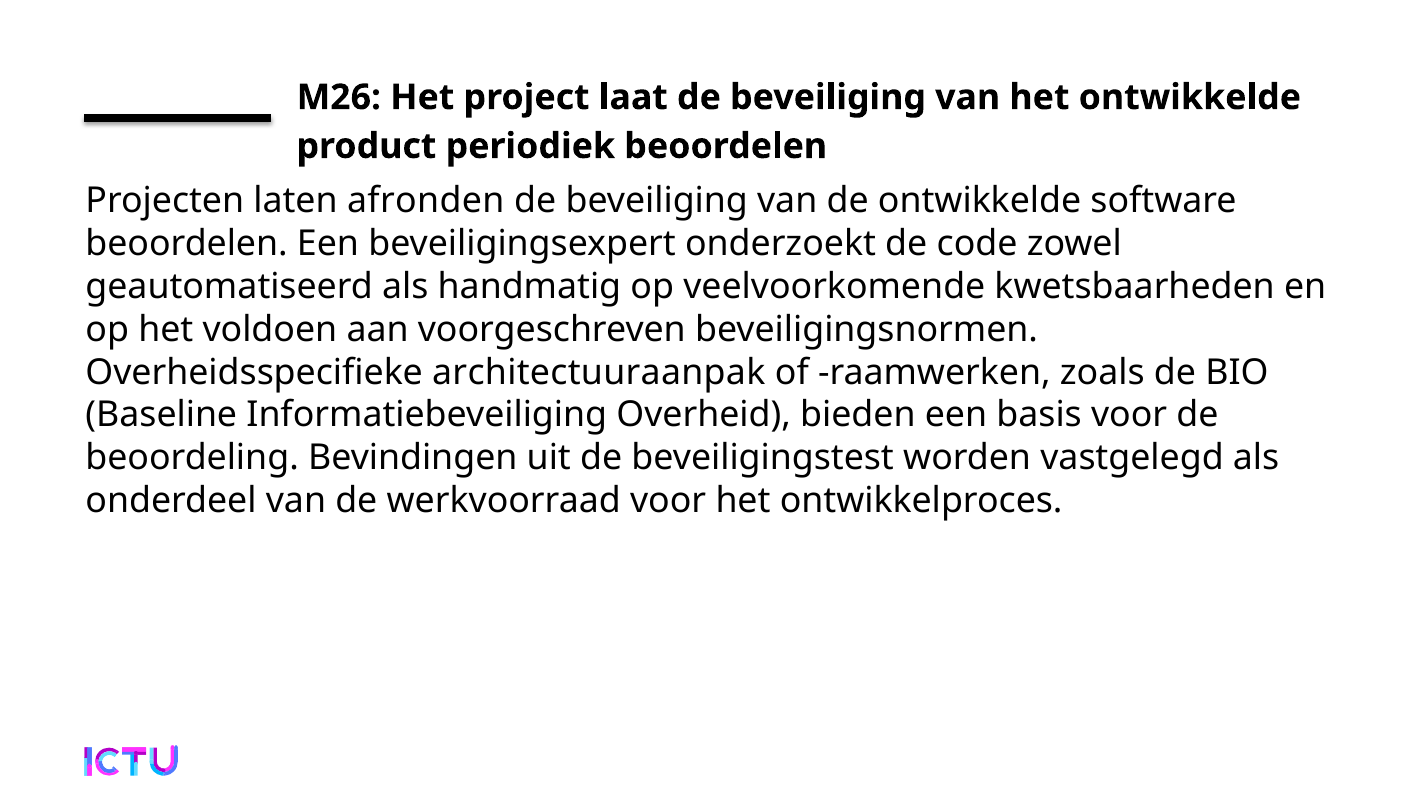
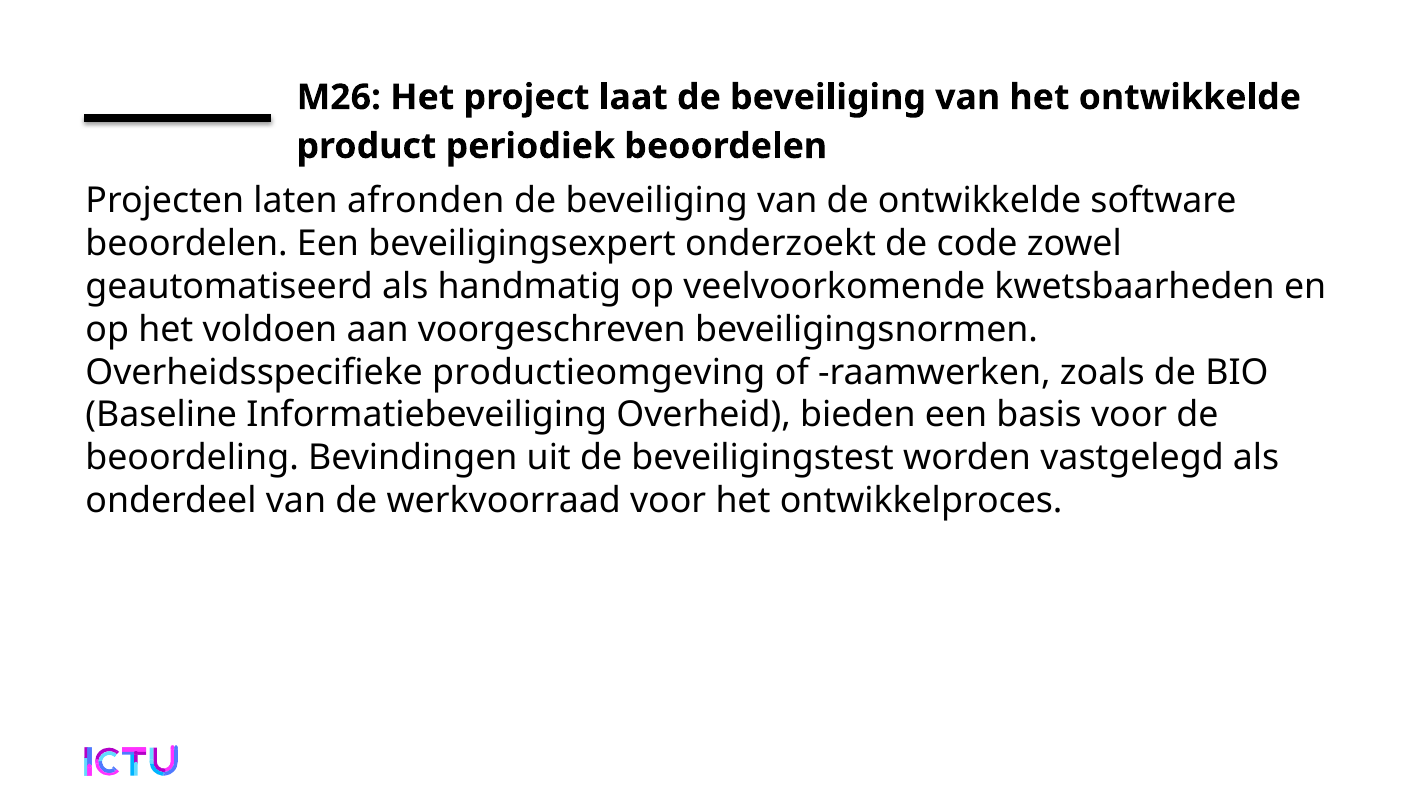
architectuuraanpak: architectuuraanpak -> productieomgeving (599, 372)
